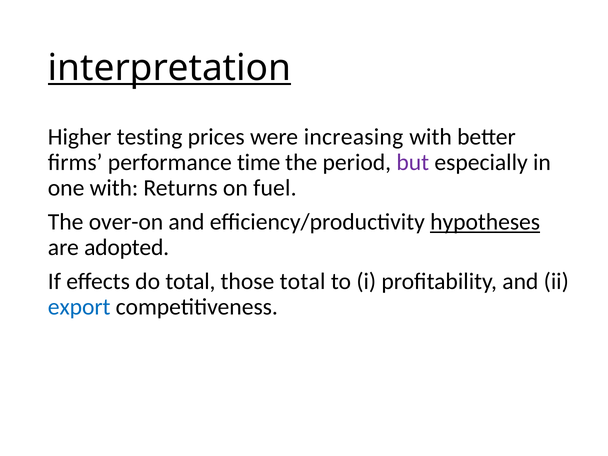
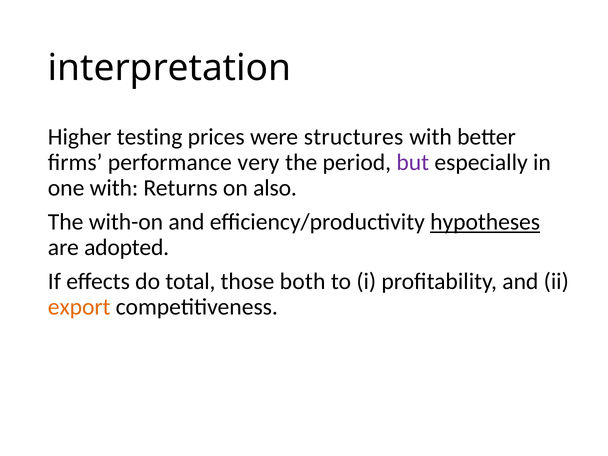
interpretation underline: present -> none (170, 68)
increasing: increasing -> structures (354, 137)
time: time -> very (258, 163)
fuel: fuel -> also (275, 188)
over-on: over-on -> with-on (126, 222)
those total: total -> both (303, 281)
export colour: blue -> orange (79, 307)
